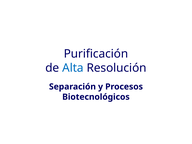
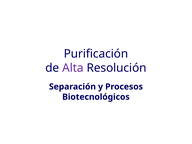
Alta colour: blue -> purple (73, 68)
